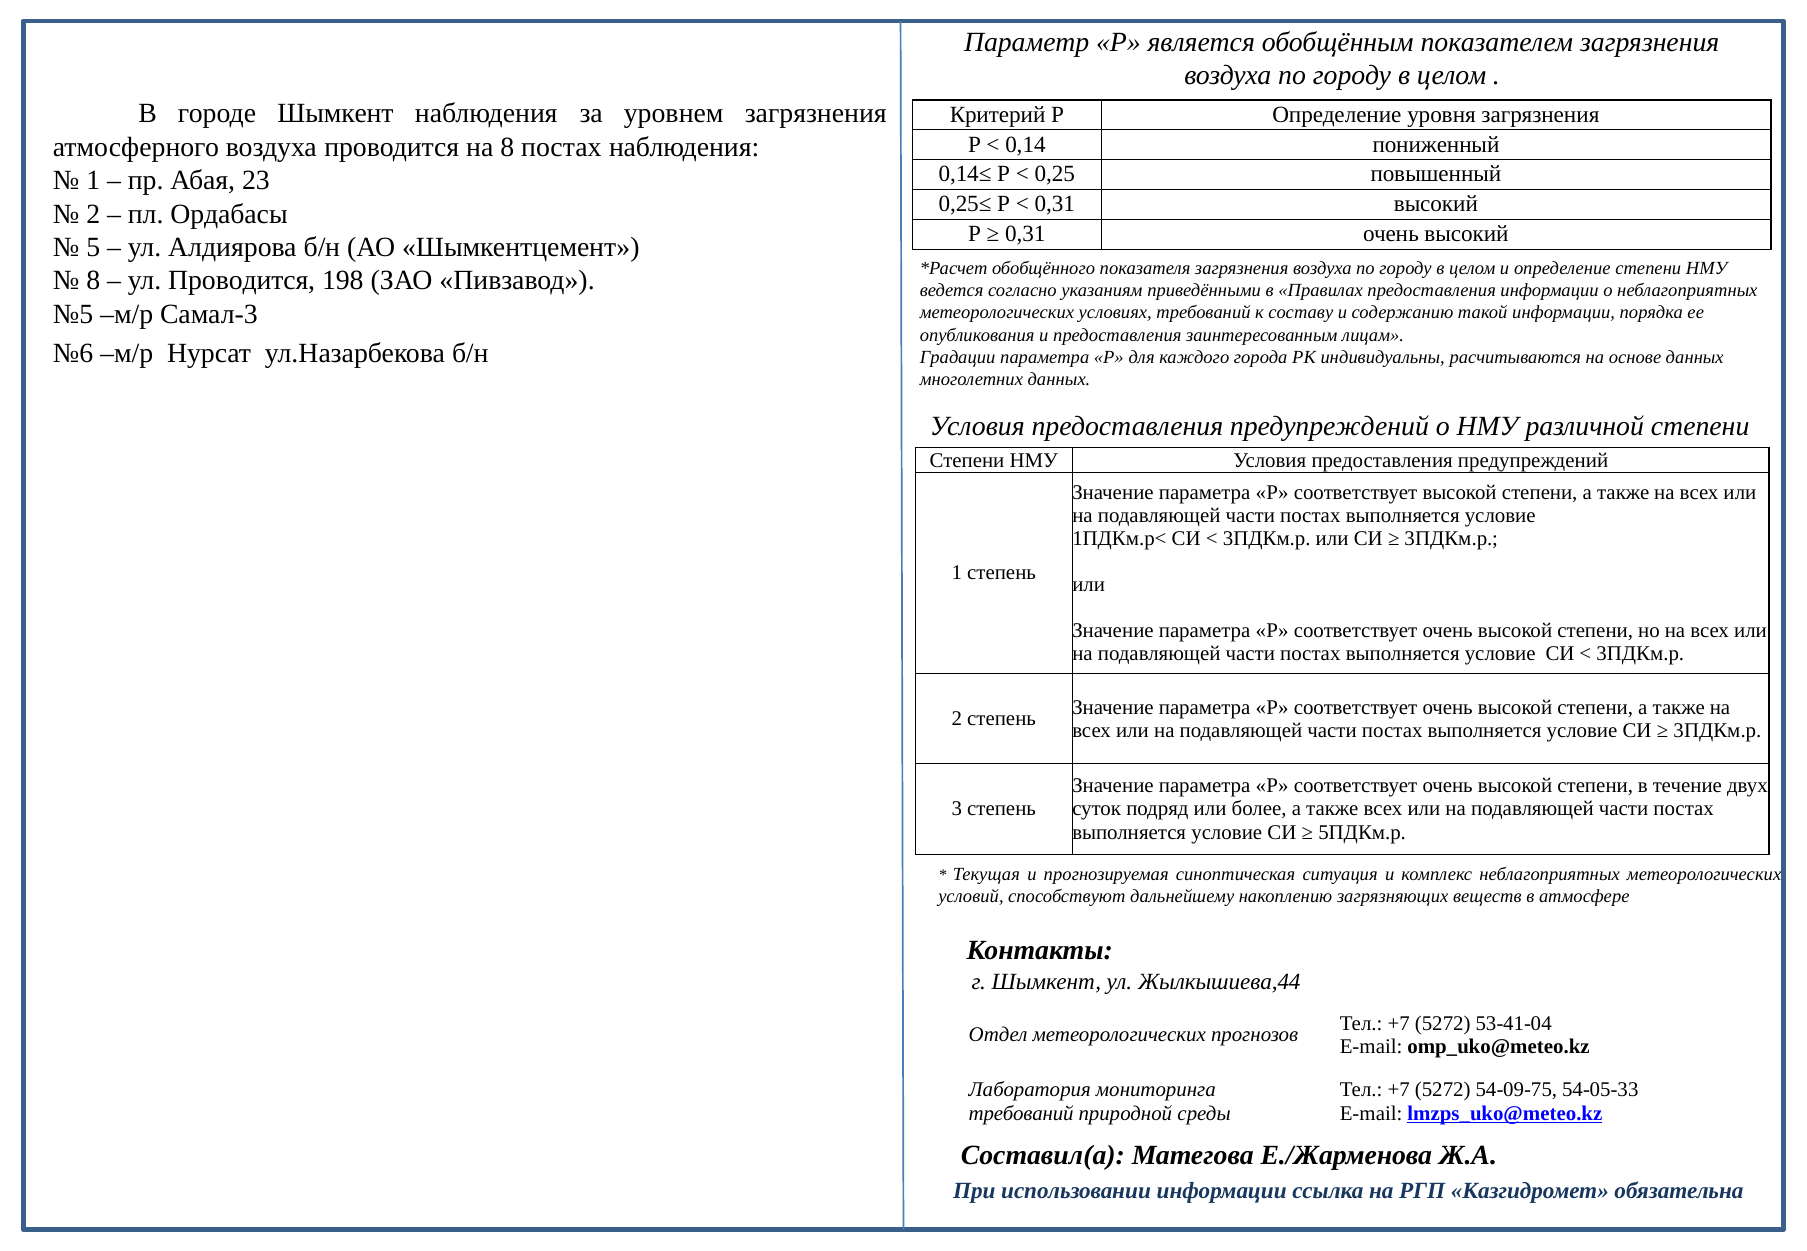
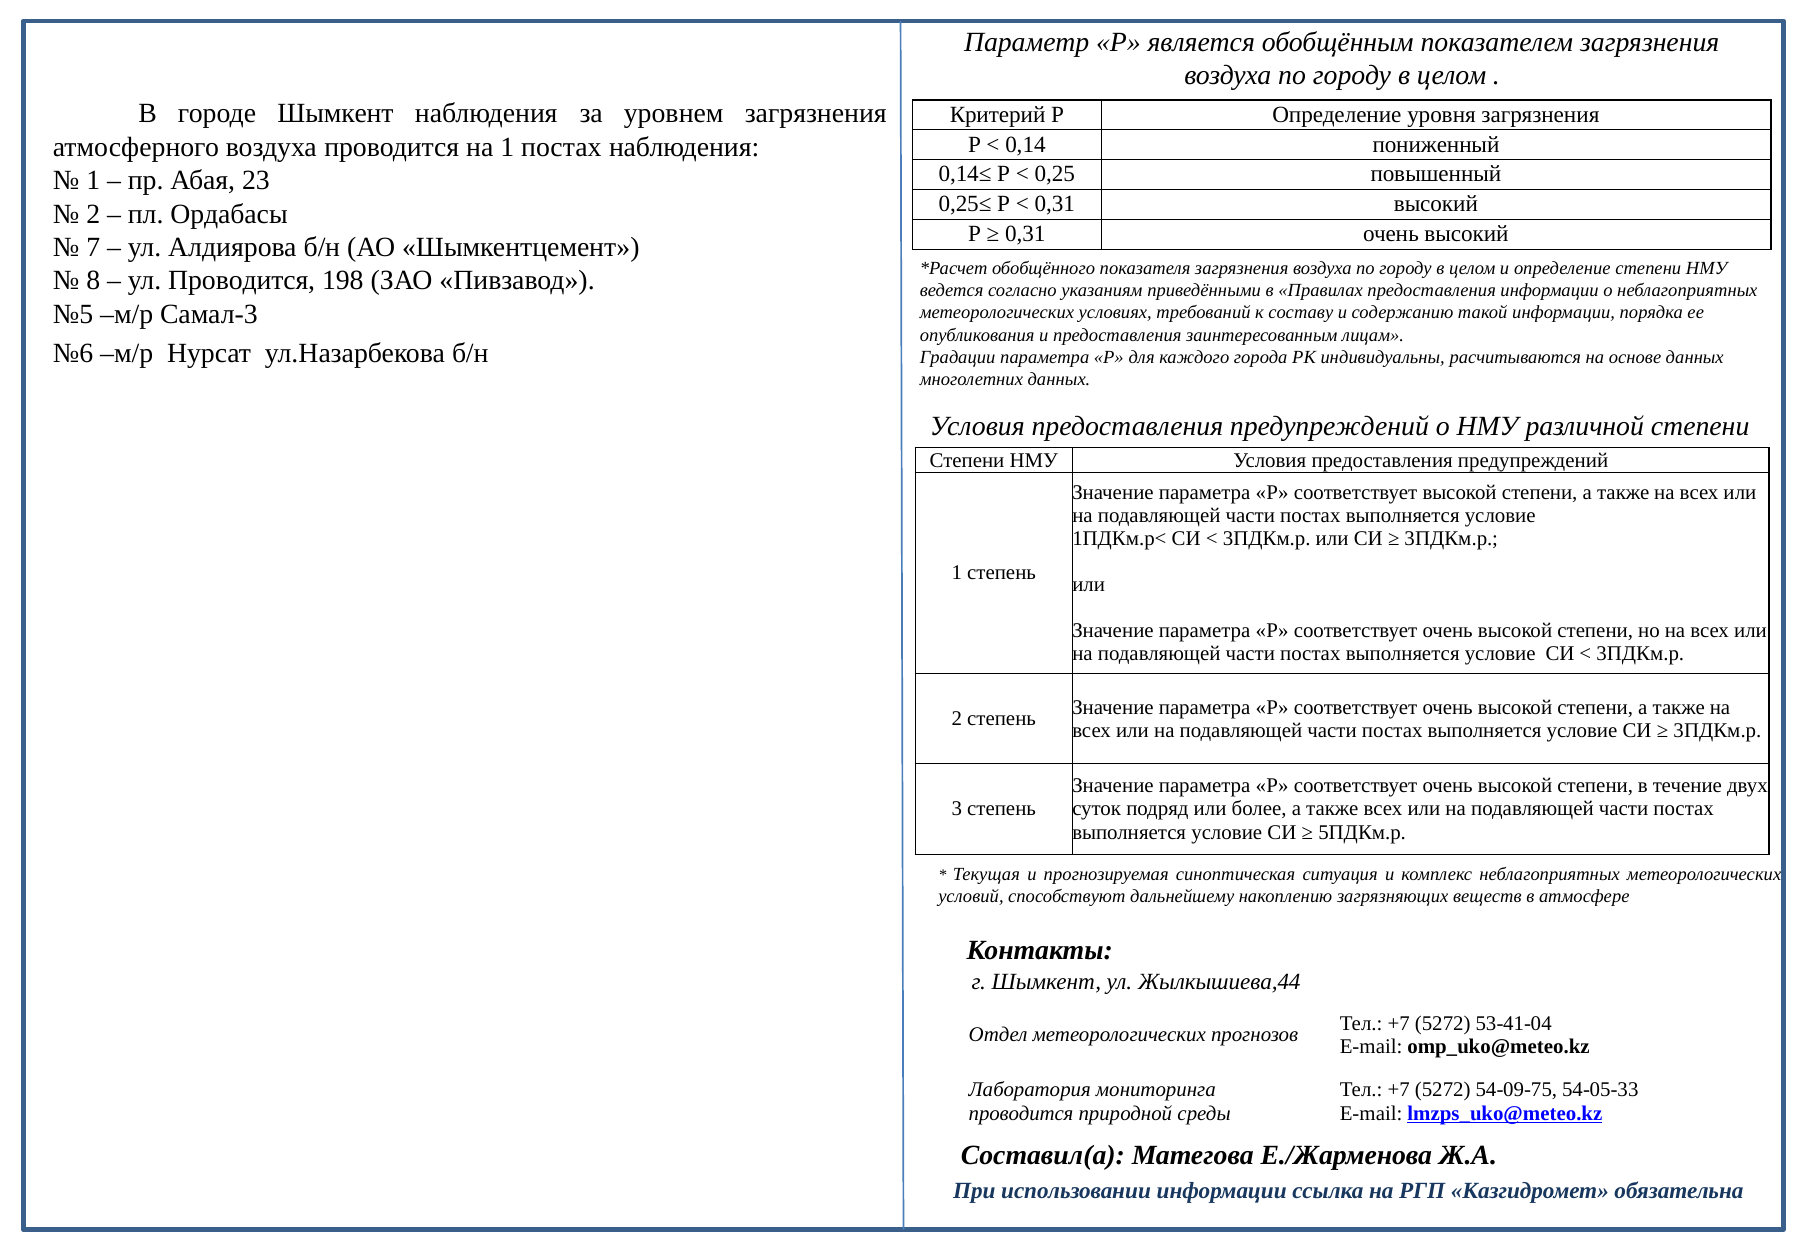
на 8: 8 -> 1 (507, 147)
5: 5 -> 7 (93, 247)
требований: требований -> проводится (1021, 1113)
